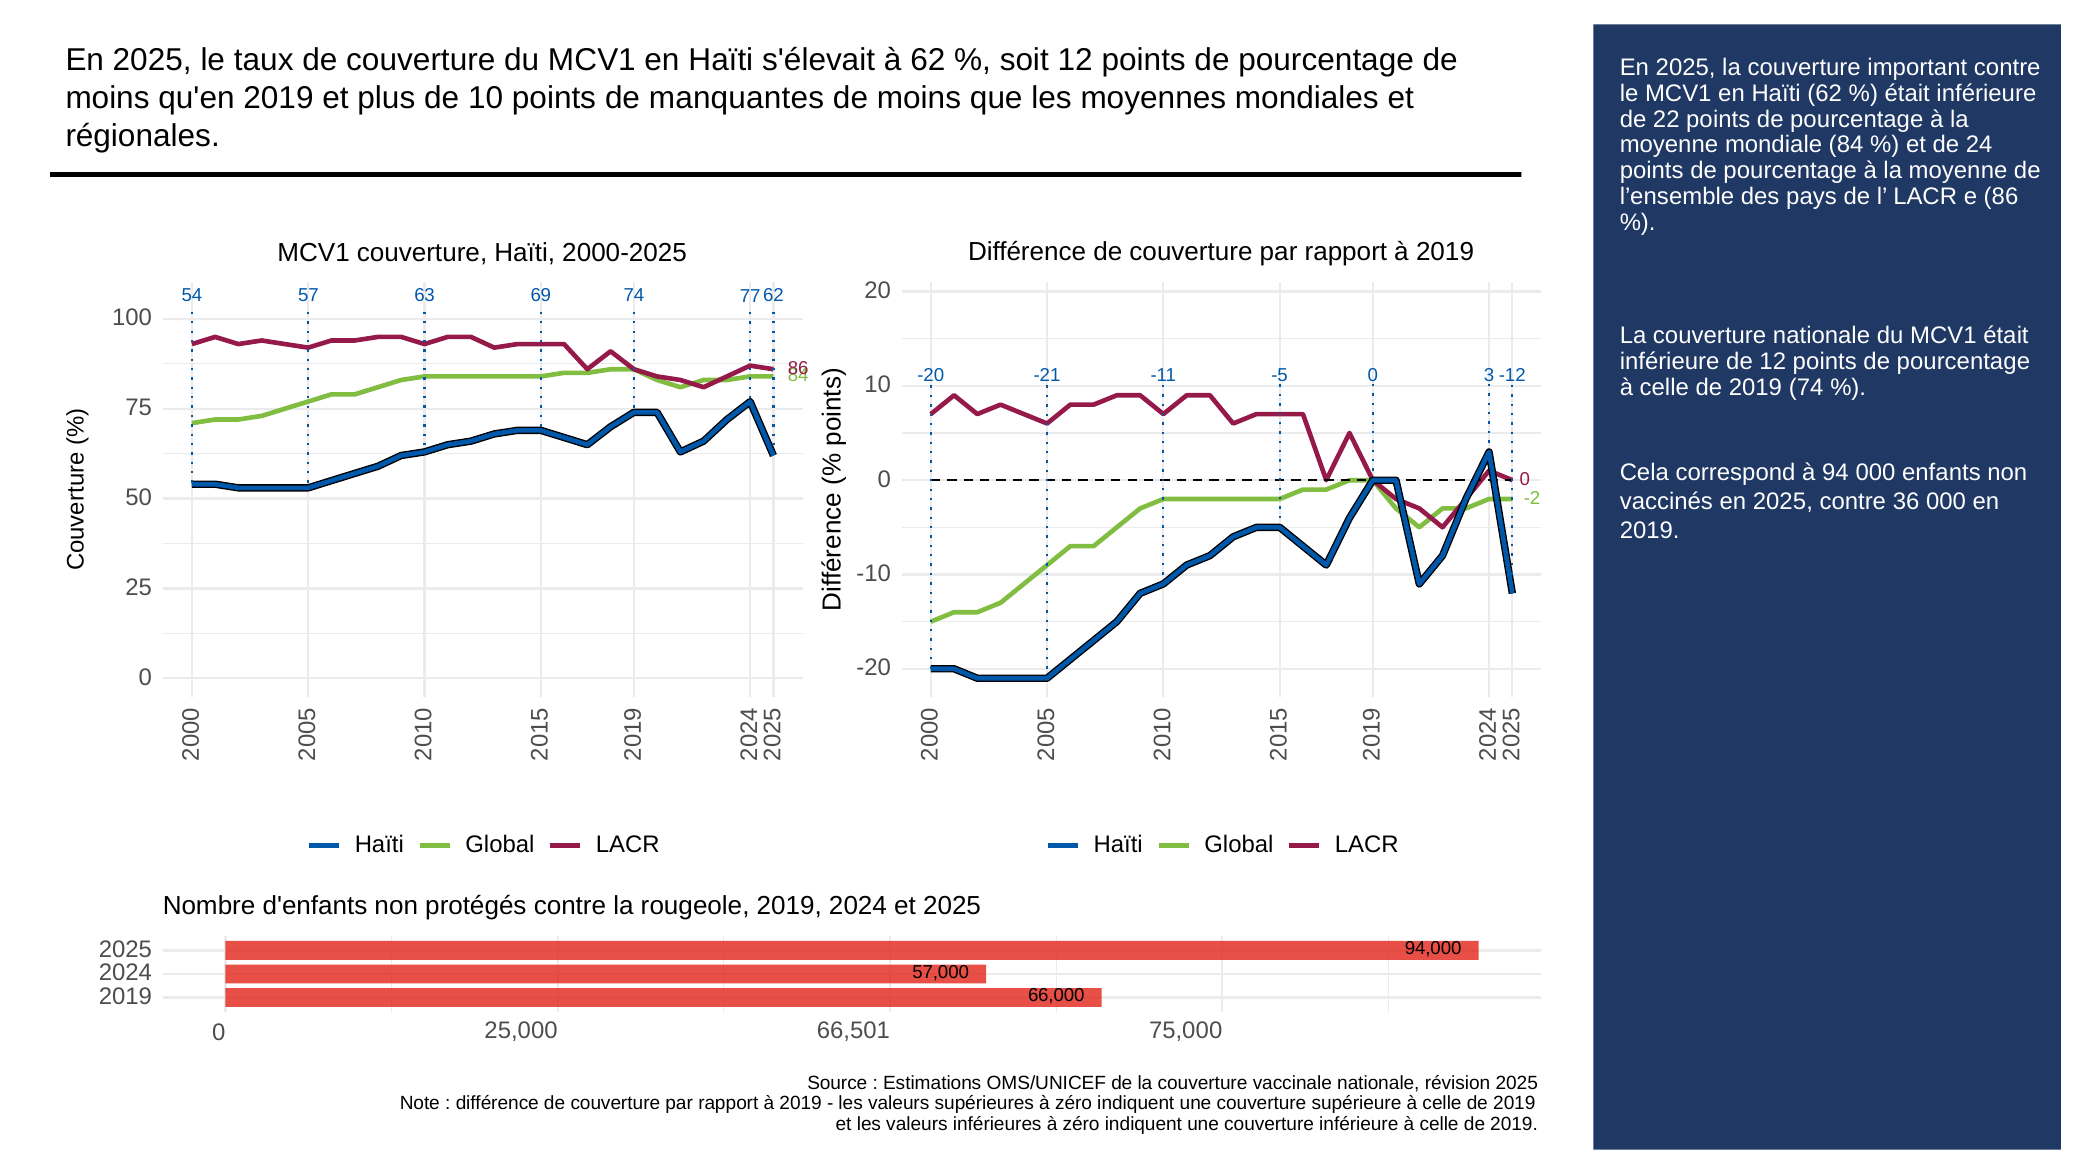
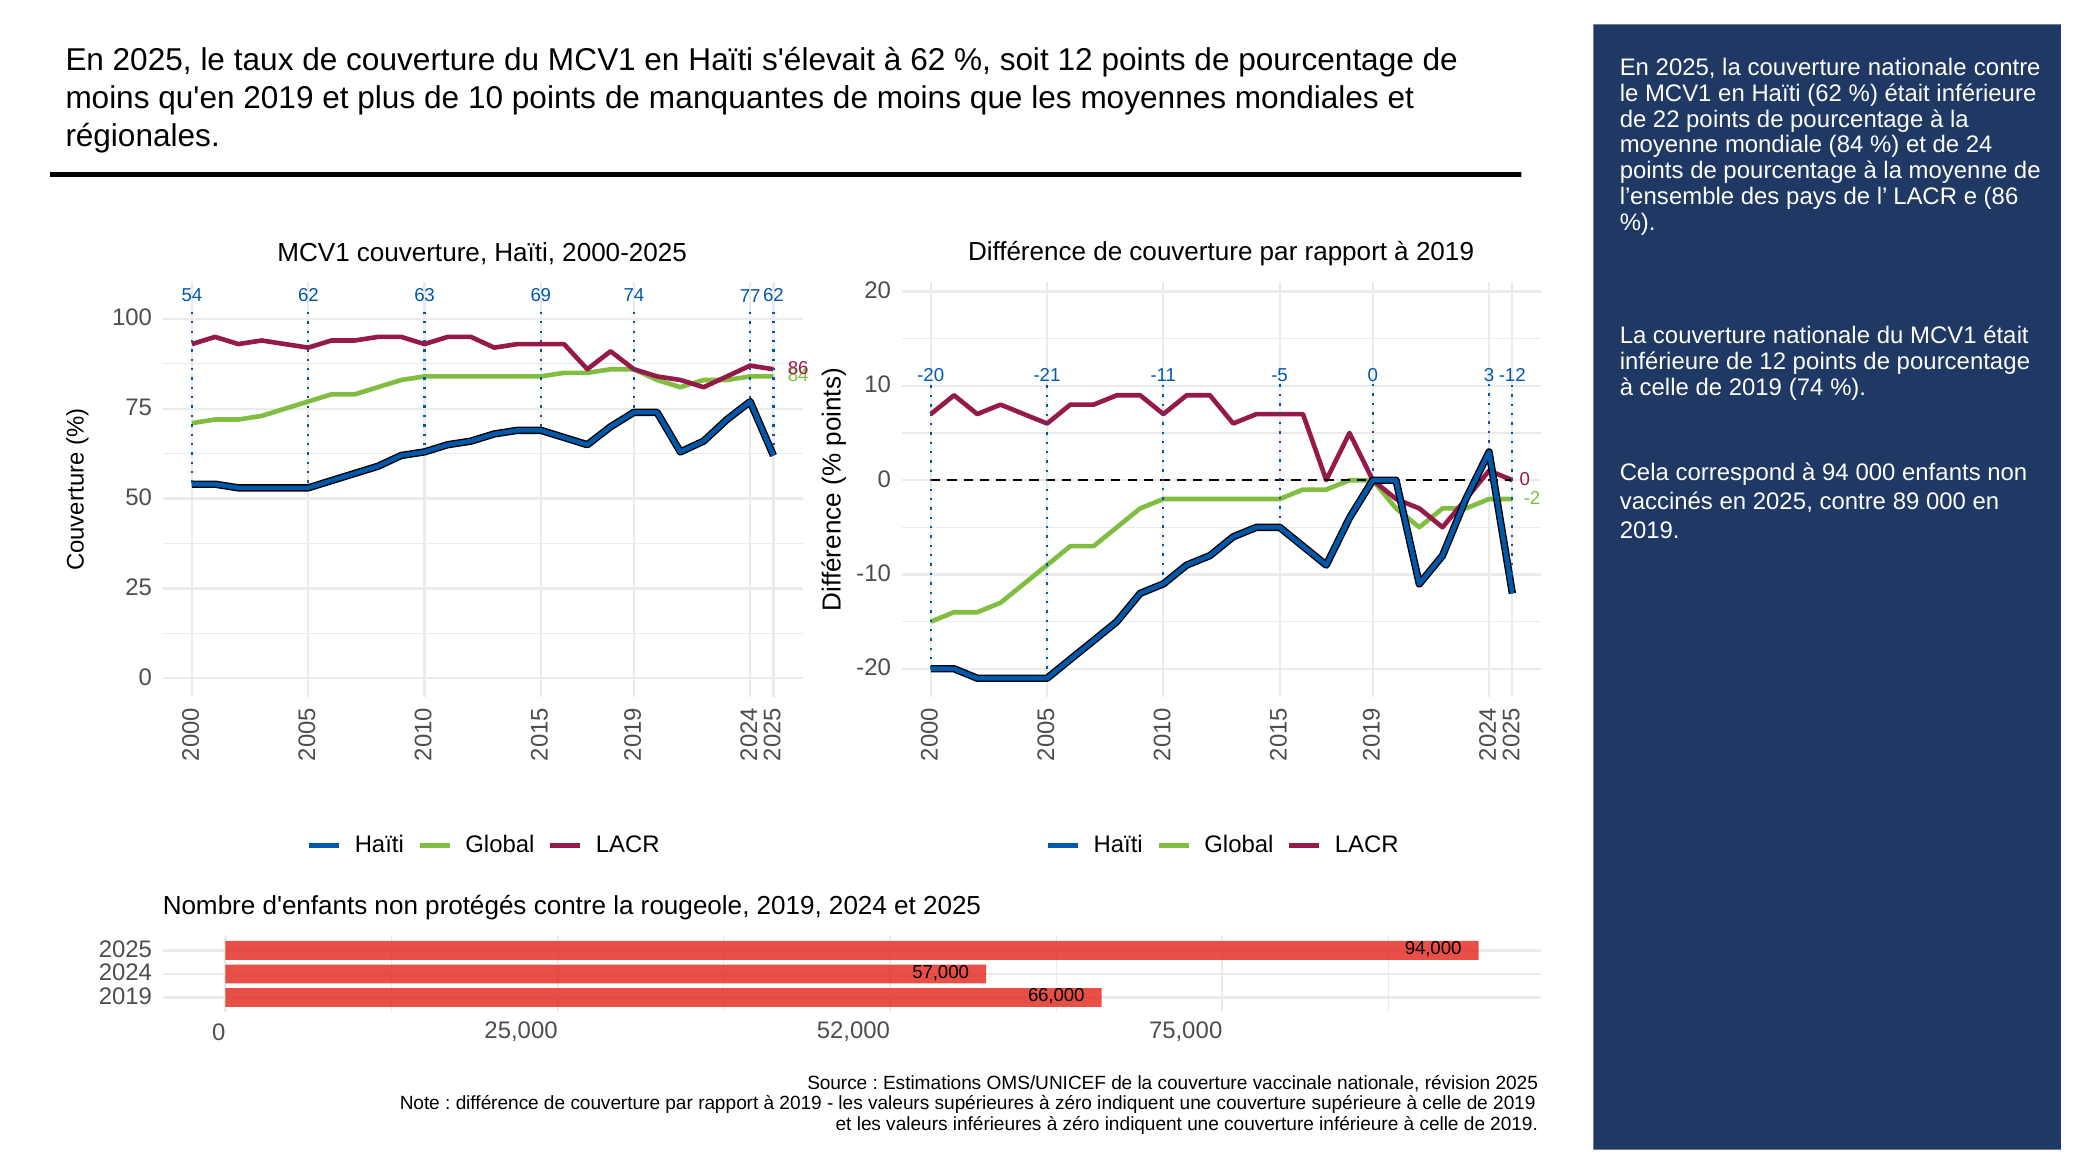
2025 la couverture important: important -> nationale (1917, 67)
54 57: 57 -> 62 (308, 296)
36: 36 -> 89 (1906, 502)
66,501: 66,501 -> 52,000 (853, 1031)
